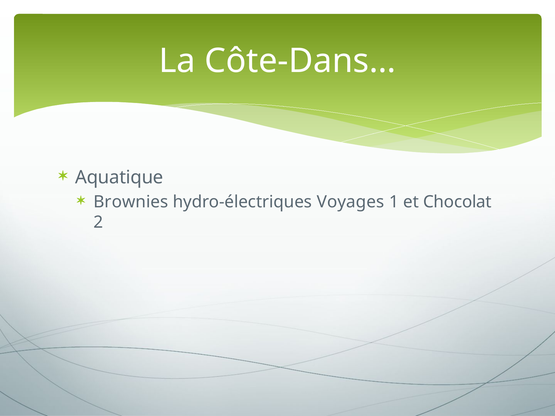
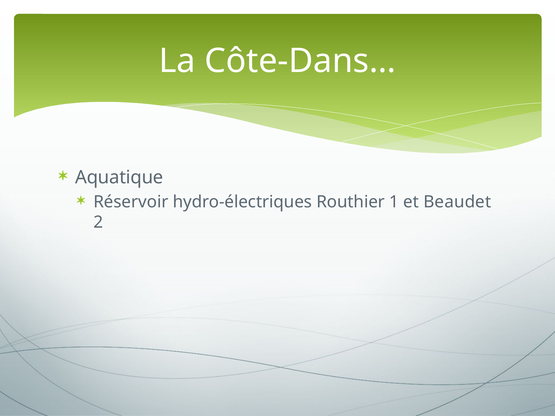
Brownies: Brownies -> Réservoir (131, 202)
Voyages: Voyages -> Routhier (351, 202)
Chocolat: Chocolat -> Beaudet (457, 202)
